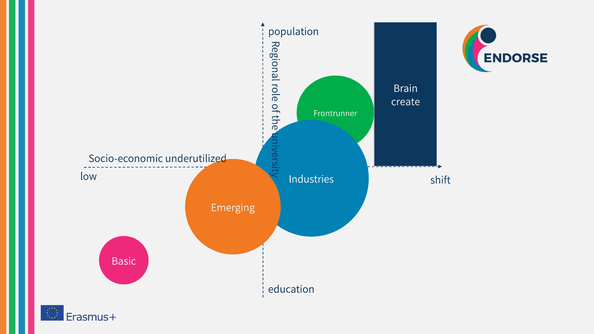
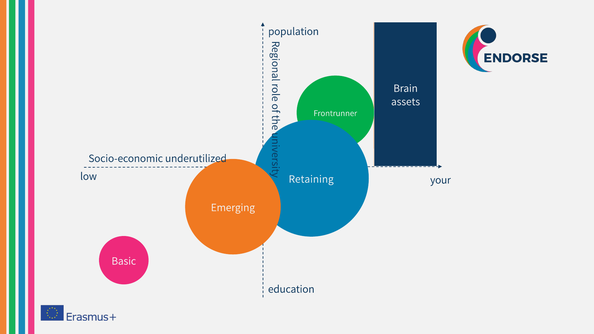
create: create -> assets (406, 102)
shift: shift -> your (440, 180)
Industries: Industries -> Retaining (311, 179)
